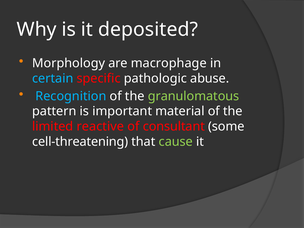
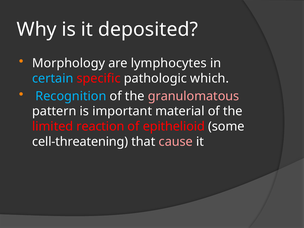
macrophage: macrophage -> lymphocytes (169, 63)
abuse: abuse -> which (210, 78)
granulomatous colour: light green -> pink (194, 96)
reactive: reactive -> reaction (100, 127)
consultant: consultant -> epithelioid (174, 127)
cause colour: light green -> pink (176, 142)
